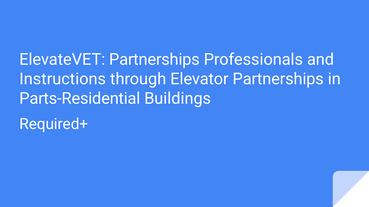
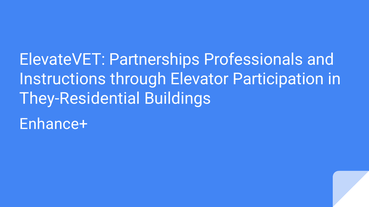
Elevator Partnerships: Partnerships -> Participation (278, 79)
Parts-Residential: Parts-Residential -> They-Residential (80, 99)
Required+: Required+ -> Enhance+ (54, 124)
